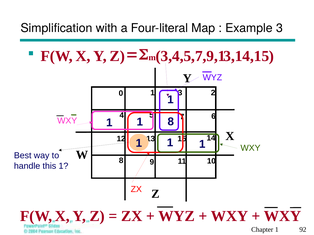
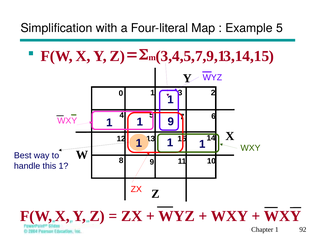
Example 3: 3 -> 5 (279, 28)
1 8: 8 -> 9 (171, 122)
